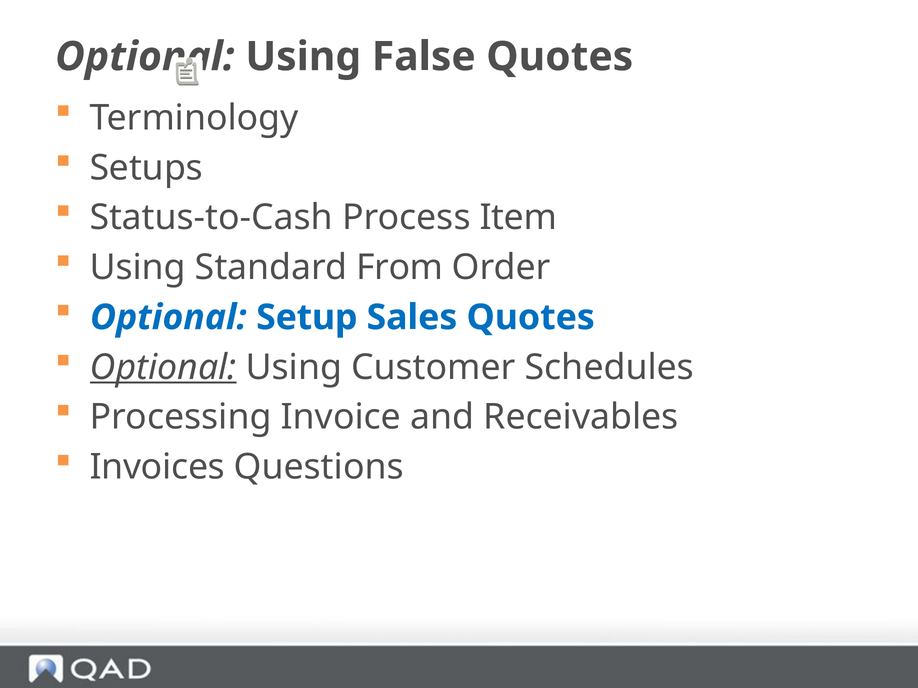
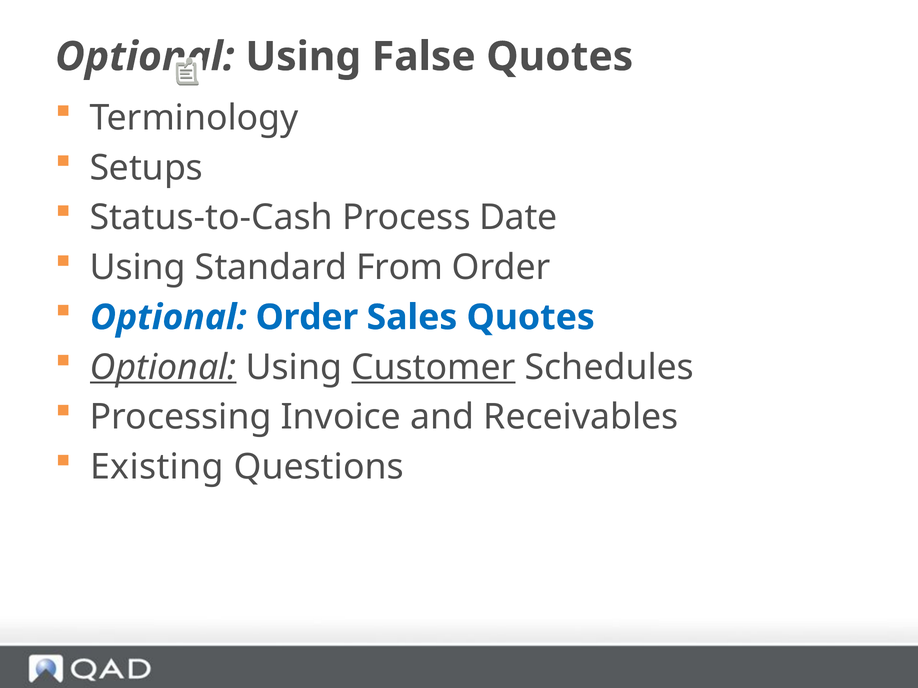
Item: Item -> Date (518, 218)
Optional Setup: Setup -> Order (307, 318)
Customer underline: none -> present (433, 368)
Invoices: Invoices -> Existing (157, 467)
